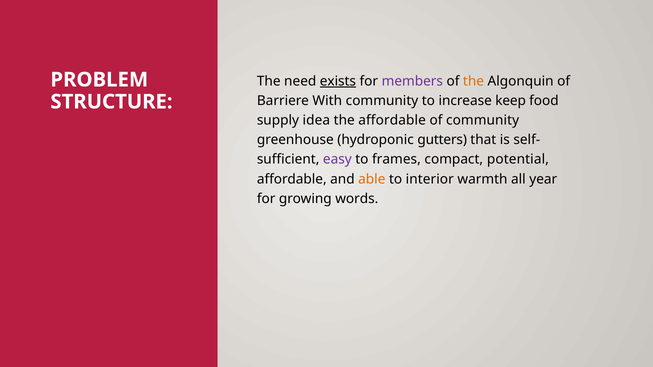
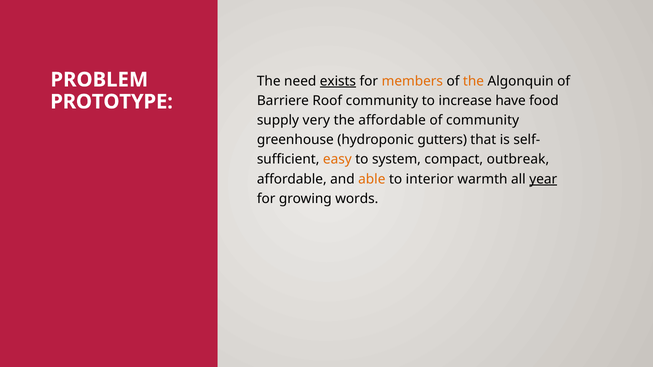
members colour: purple -> orange (412, 81)
With: With -> Roof (327, 101)
keep: keep -> have (511, 101)
STRUCTURE: STRUCTURE -> PROTOTYPE (112, 102)
idea: idea -> very (316, 120)
easy colour: purple -> orange (337, 160)
frames: frames -> system (396, 160)
potential: potential -> outbreak (518, 160)
year underline: none -> present (543, 179)
